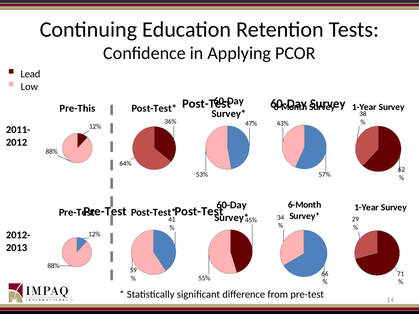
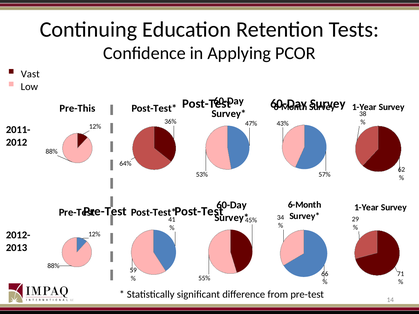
Lead: Lead -> Vast (30, 74)
